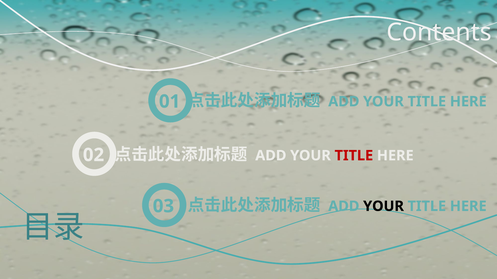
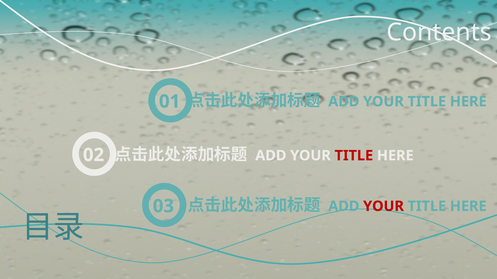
YOUR colour: black -> red (384, 207)
